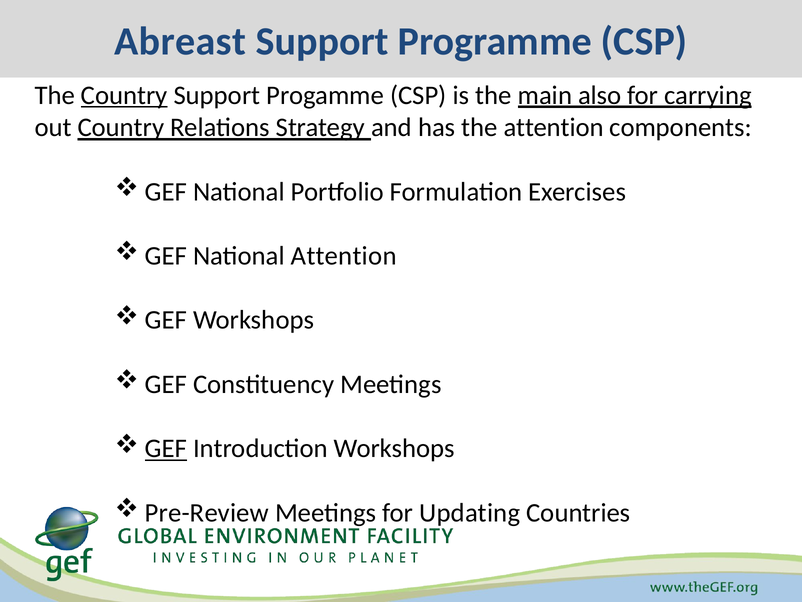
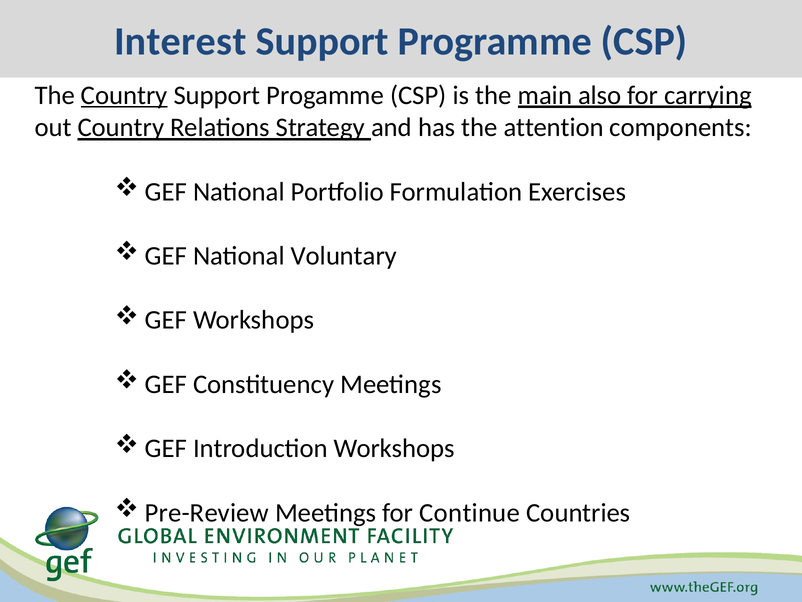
Abreast: Abreast -> Interest (180, 42)
National Attention: Attention -> Voluntary (344, 256)
GEF underline: present -> none (166, 448)
Updating: Updating -> Continue (470, 512)
